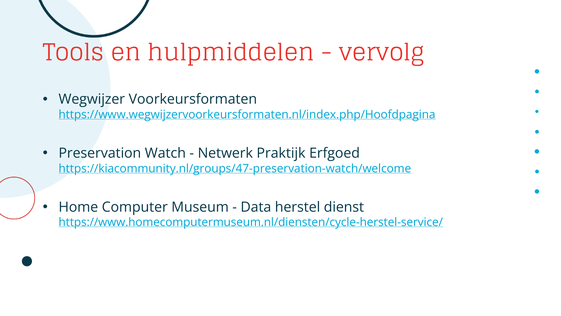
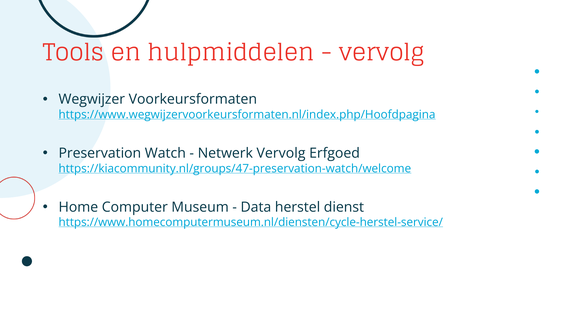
Netwerk Praktijk: Praktijk -> Vervolg (281, 153)
